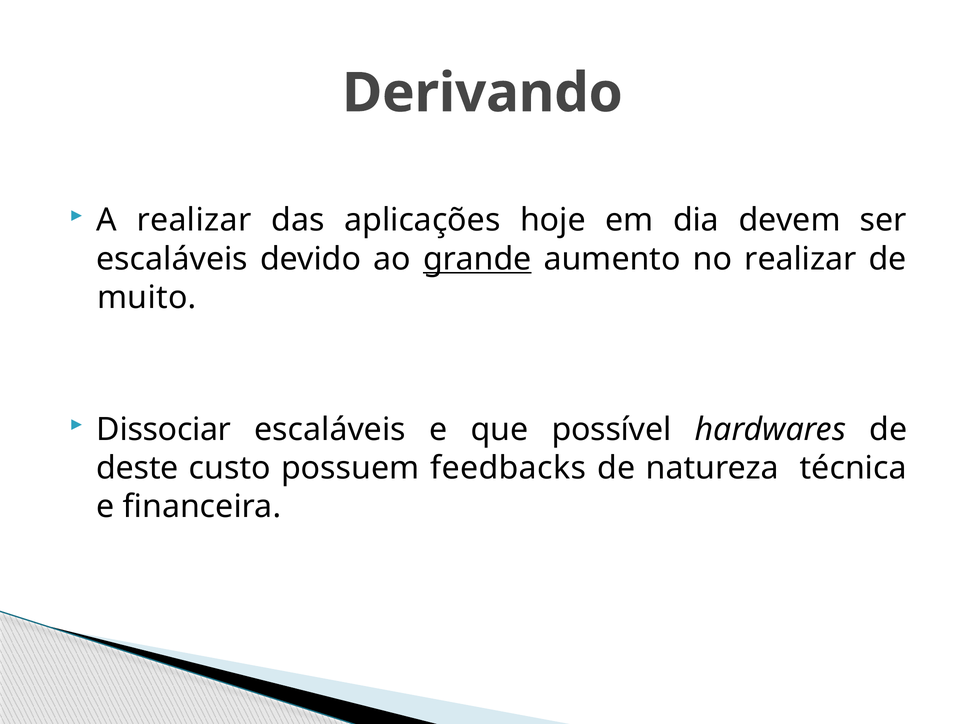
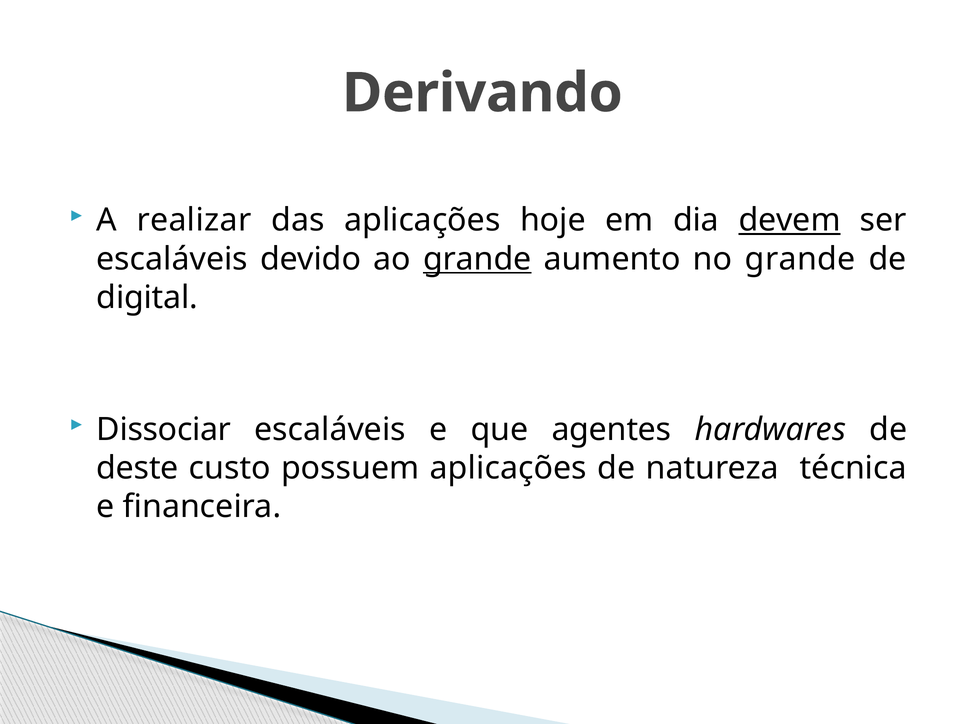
devem underline: none -> present (790, 220)
no realizar: realizar -> grande (800, 259)
muito: muito -> digital (147, 297)
possível: possível -> agentes (611, 429)
possuem feedbacks: feedbacks -> aplicações (508, 468)
